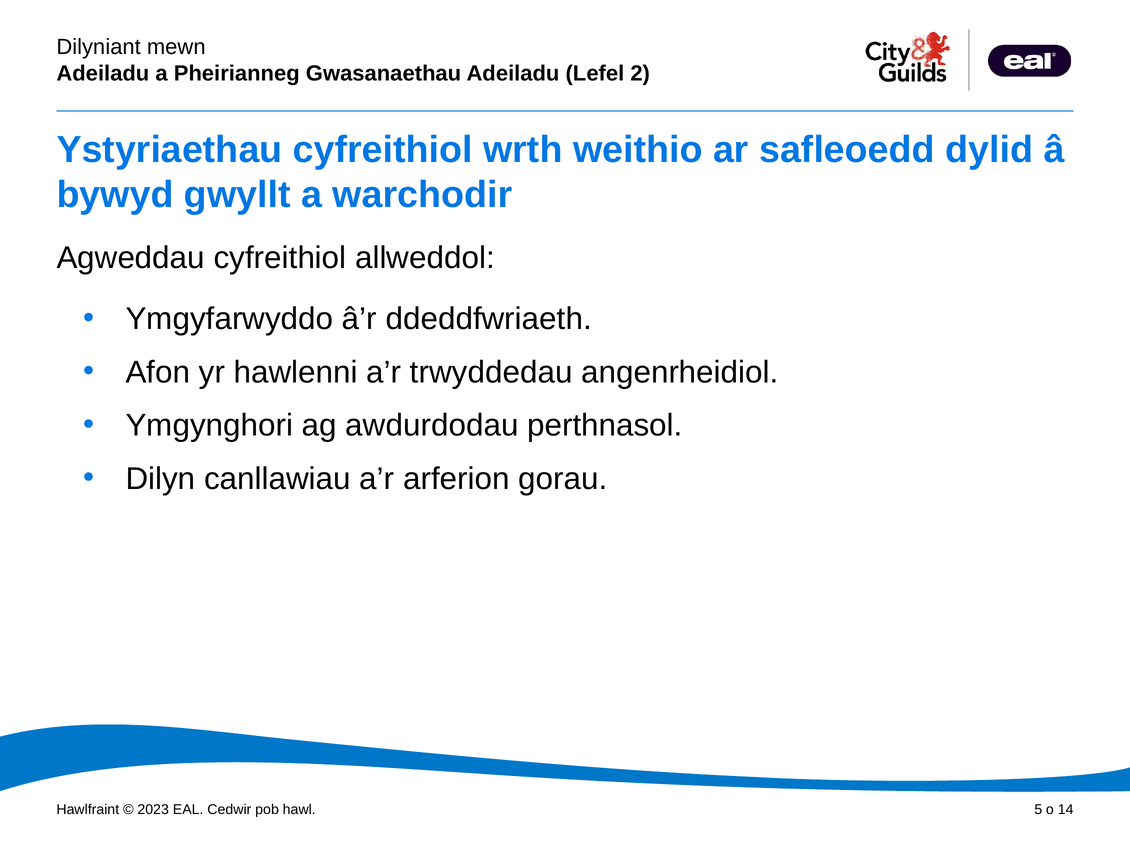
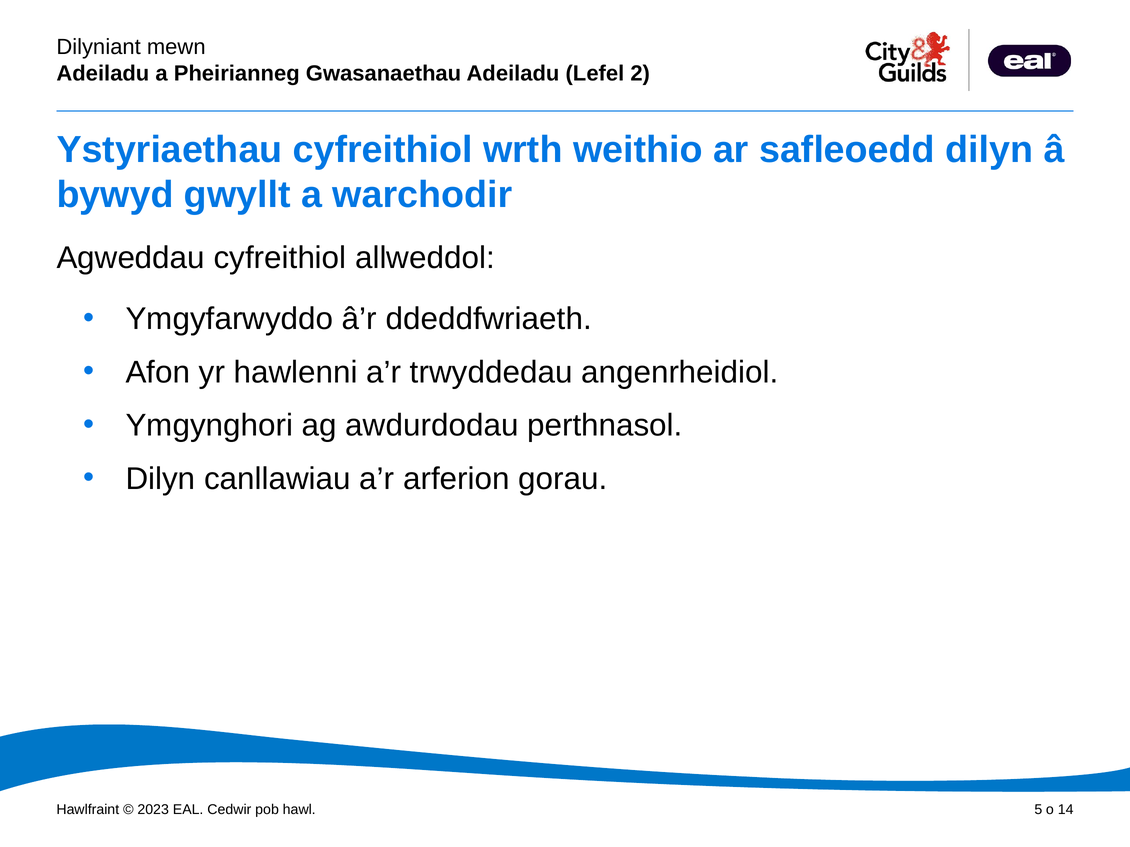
safleoedd dylid: dylid -> dilyn (989, 150)
